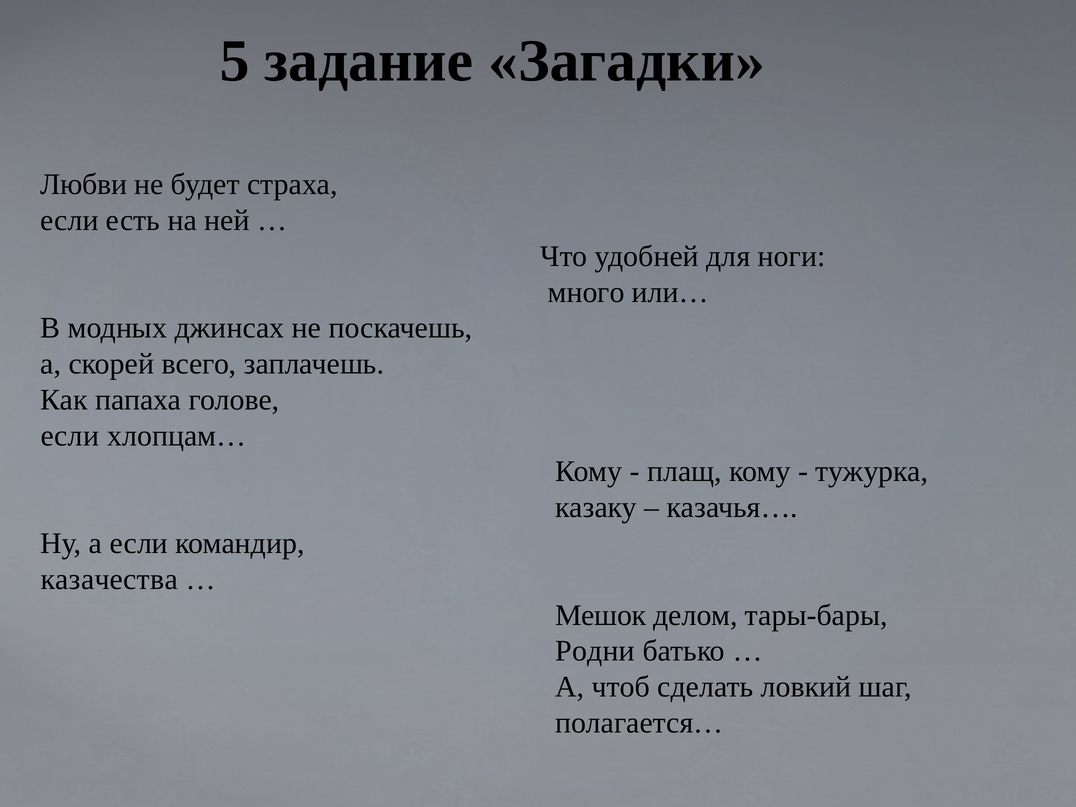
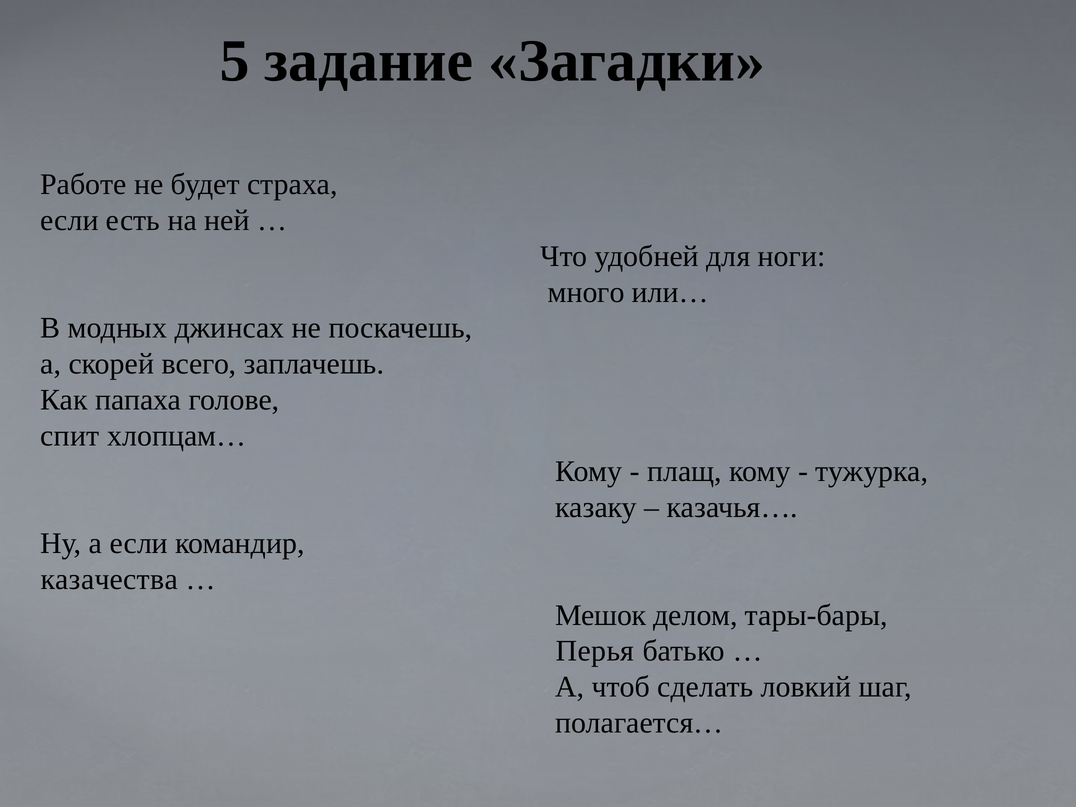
Любви: Любви -> Работе (84, 185)
если: если -> спит (70, 436)
Родни: Родни -> Перья (595, 651)
